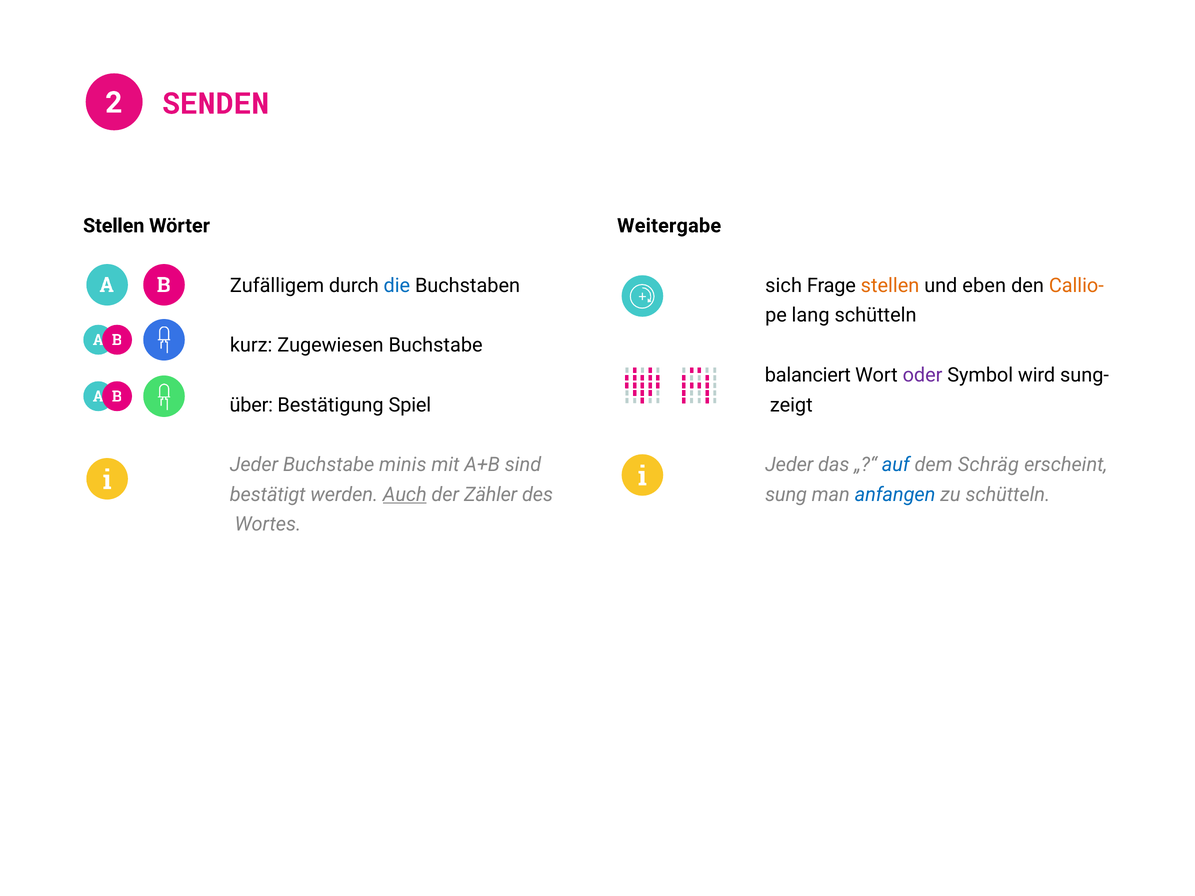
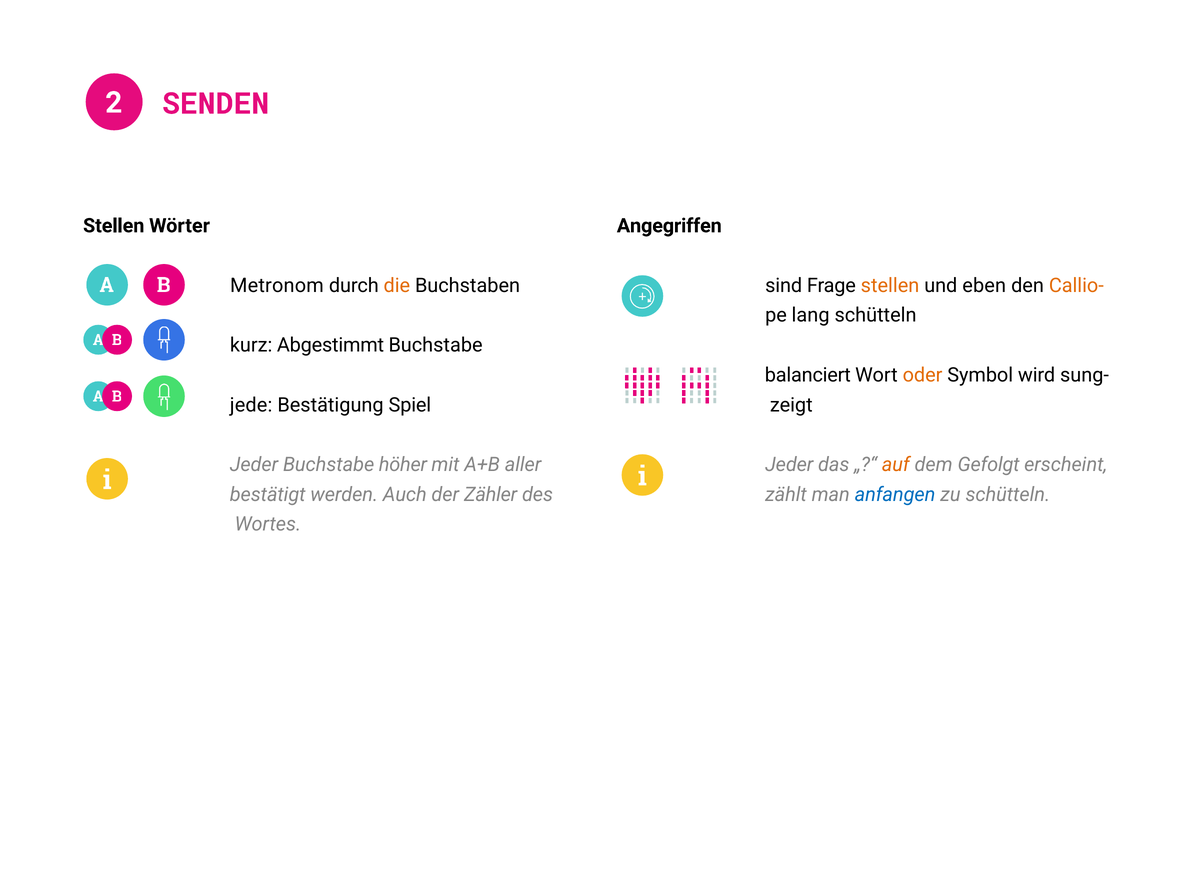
Weitergabe: Weitergabe -> Angegriffen (669, 226)
Zufälligem: Zufälligem -> Metronom (277, 286)
die colour: blue -> orange (397, 286)
sich: sich -> sind (784, 286)
Zugewiesen: Zugewiesen -> Abgestimmt (331, 345)
oder colour: purple -> orange (923, 375)
über: über -> jede (251, 405)
minis: minis -> höher (403, 465)
sind: sind -> aller (523, 465)
auf colour: blue -> orange (896, 465)
Schräg: Schräg -> Gefolgt (989, 465)
Auch underline: present -> none (405, 495)
sung: sung -> zählt (786, 495)
